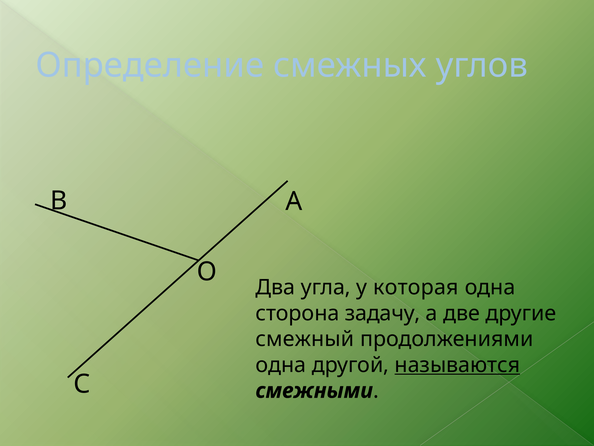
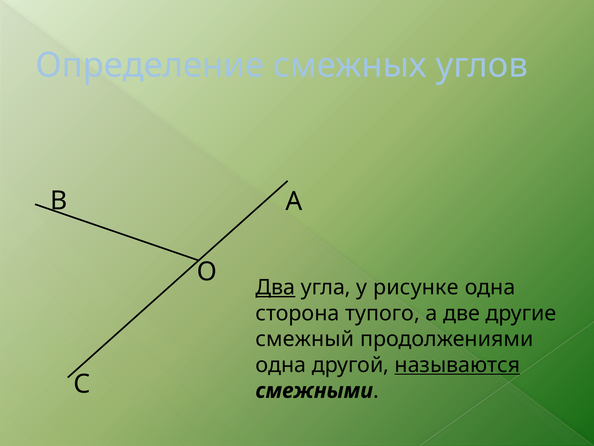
Два underline: none -> present (275, 287)
которая: которая -> рисунке (416, 287)
задачу: задачу -> тупого (382, 313)
